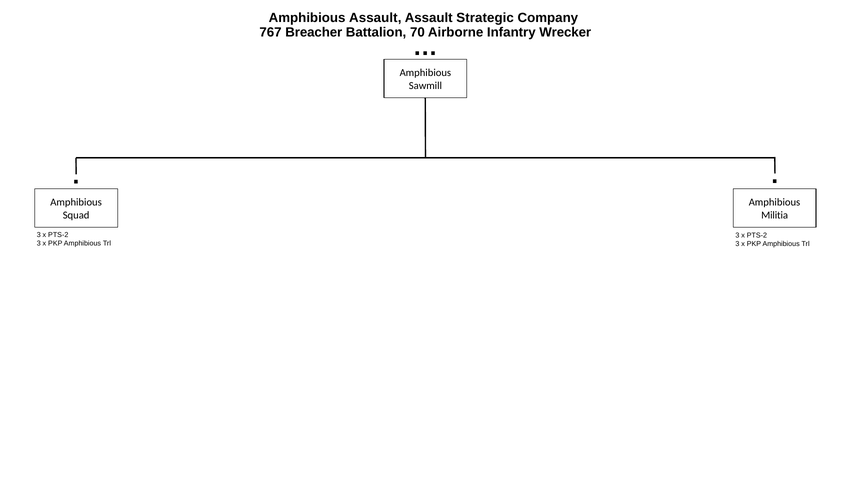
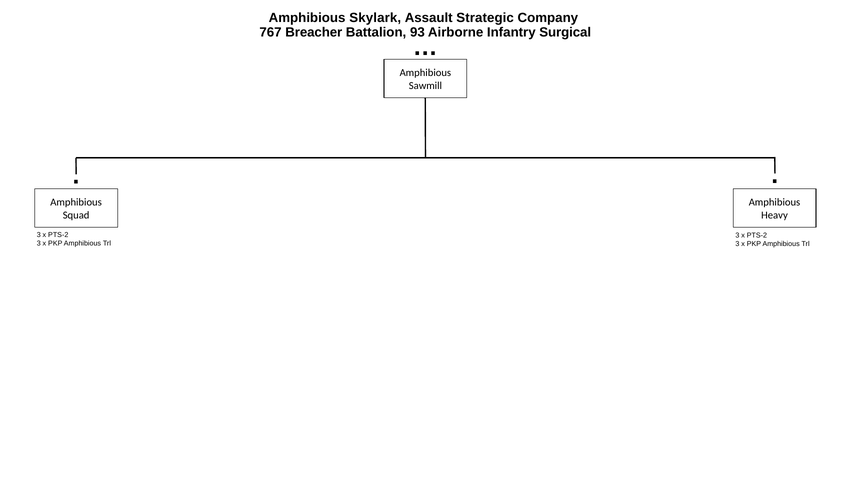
Amphibious Assault: Assault -> Skylark (375, 18)
70: 70 -> 93 (417, 32)
Wrecker: Wrecker -> Surgical (565, 32)
Militia: Militia -> Heavy (775, 215)
